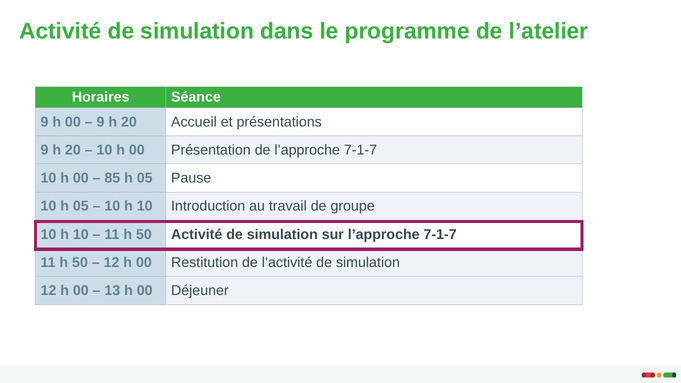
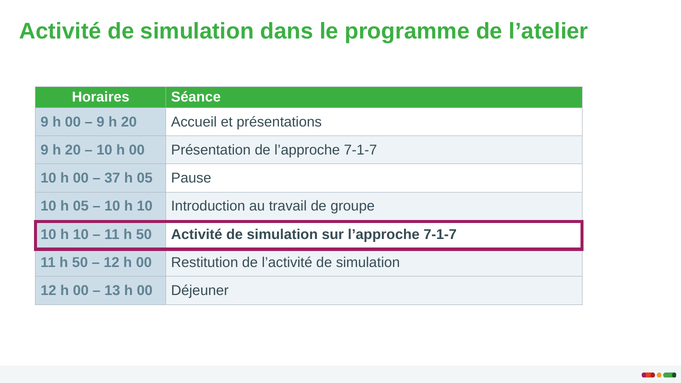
85: 85 -> 37 (112, 178)
